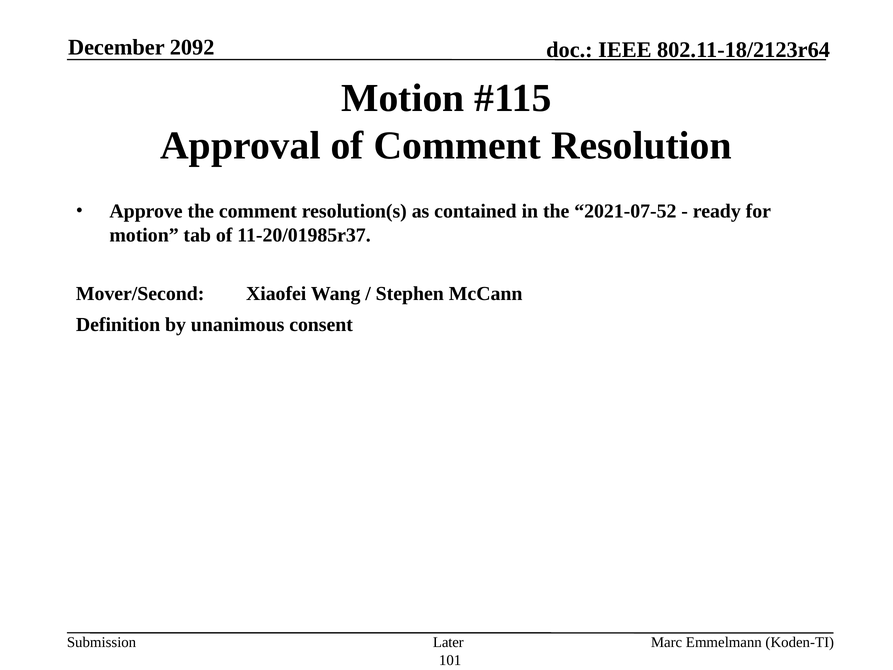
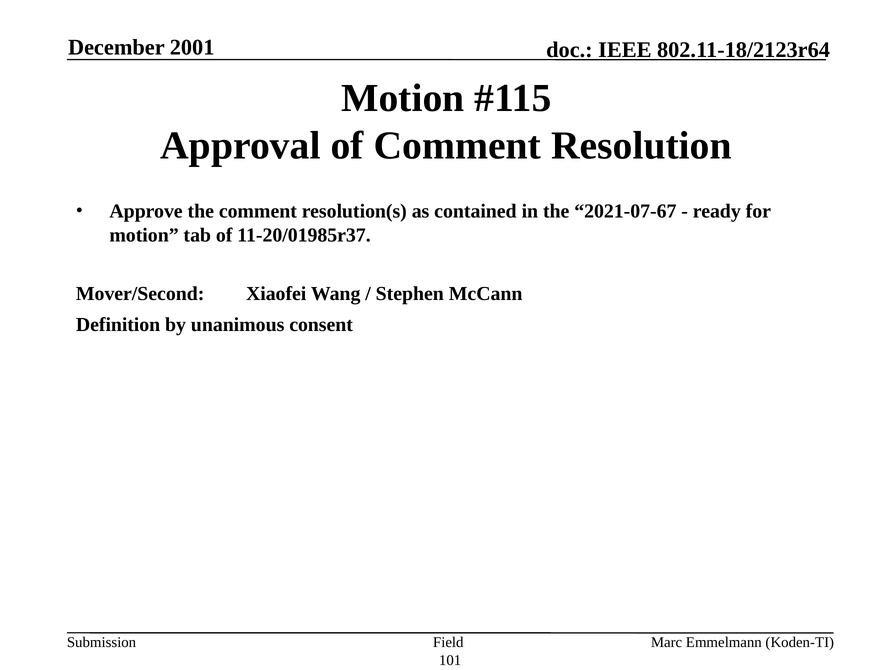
2092: 2092 -> 2001 (192, 47)
2021-07-52: 2021-07-52 -> 2021-07-67 (625, 211)
Later: Later -> Field (448, 642)
